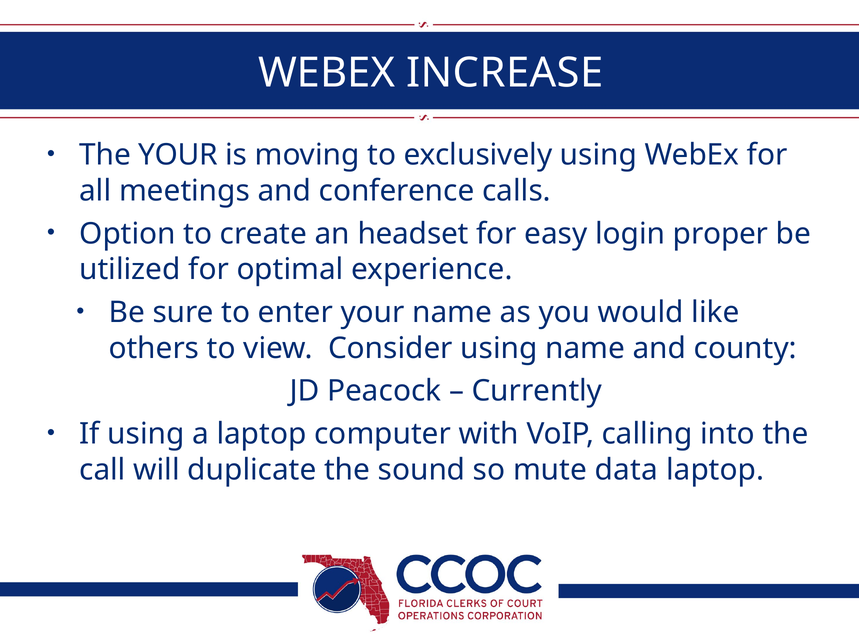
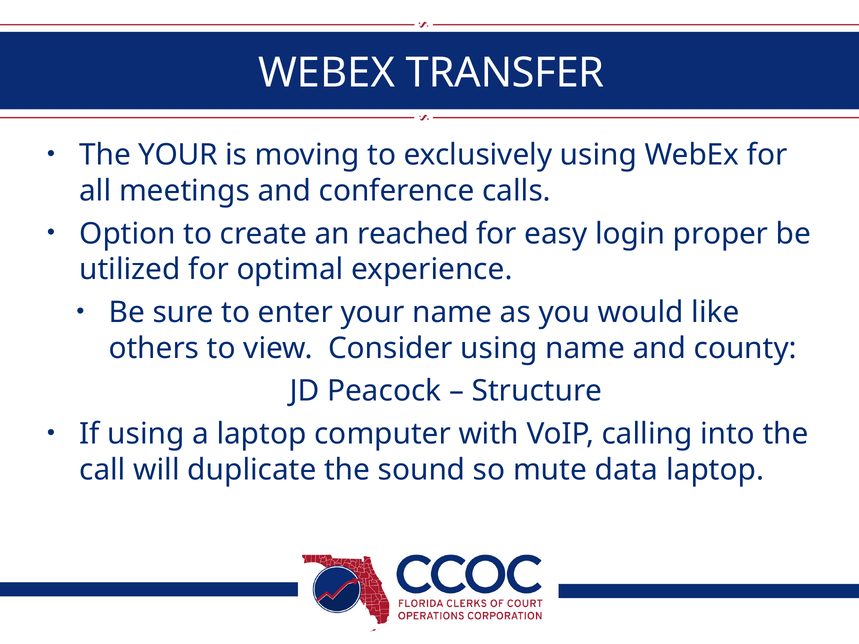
INCREASE: INCREASE -> TRANSFER (505, 73)
headset: headset -> reached (413, 234)
Currently: Currently -> Structure (537, 391)
